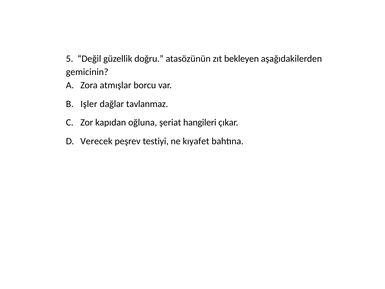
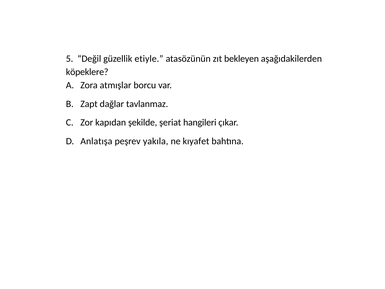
doğru: doğru -> etiyle (149, 59)
gemicinin: gemicinin -> köpeklere (87, 72)
Işler: Işler -> Zapt (89, 104)
oğluna: oğluna -> şekilde (143, 122)
Verecek: Verecek -> Anlatışa (96, 141)
testiyi: testiyi -> yakıla (156, 141)
